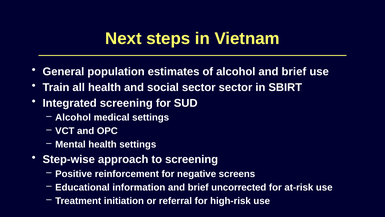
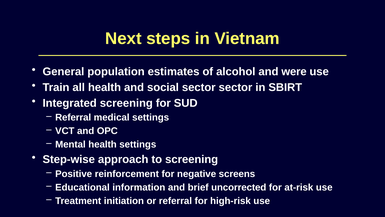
alcohol and brief: brief -> were (294, 72)
Alcohol: Alcohol -> Referral (73, 117)
